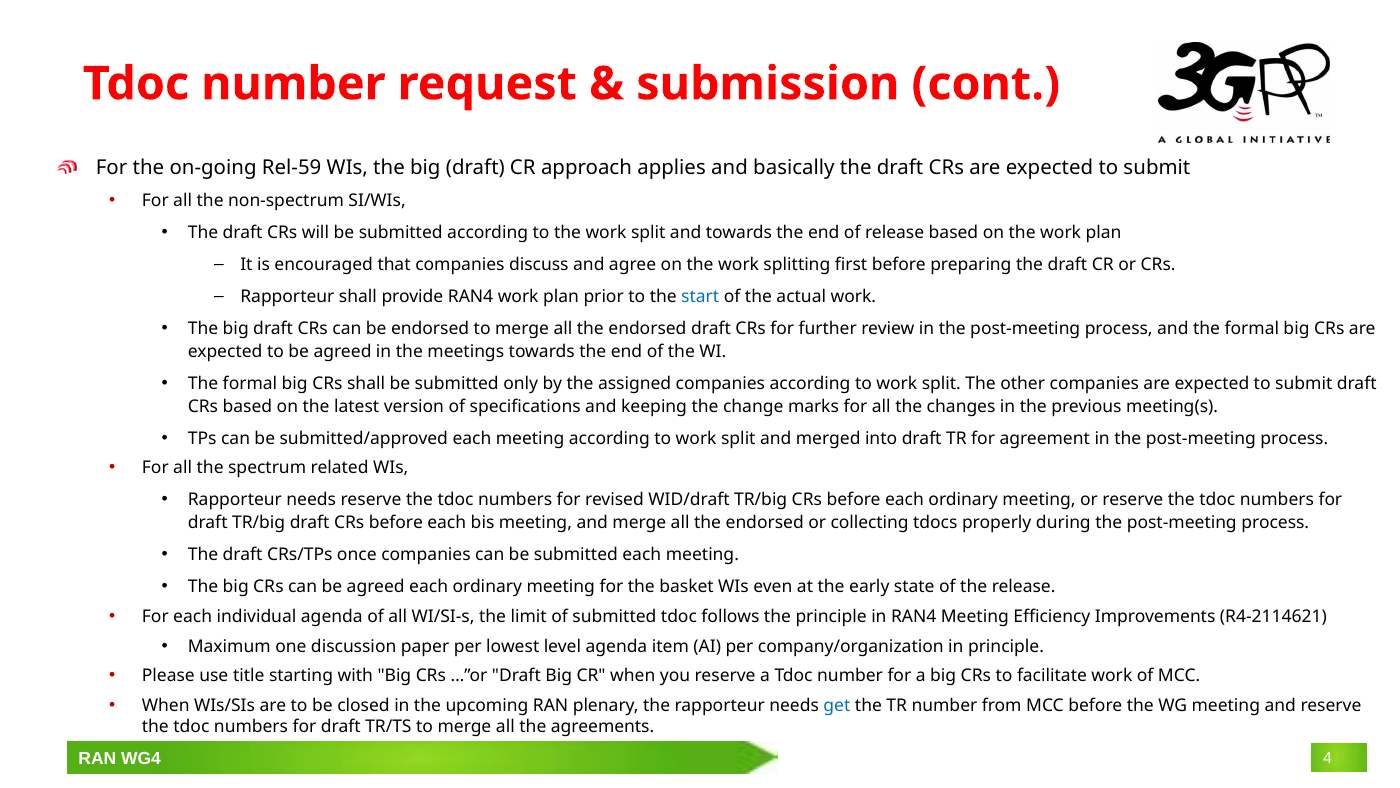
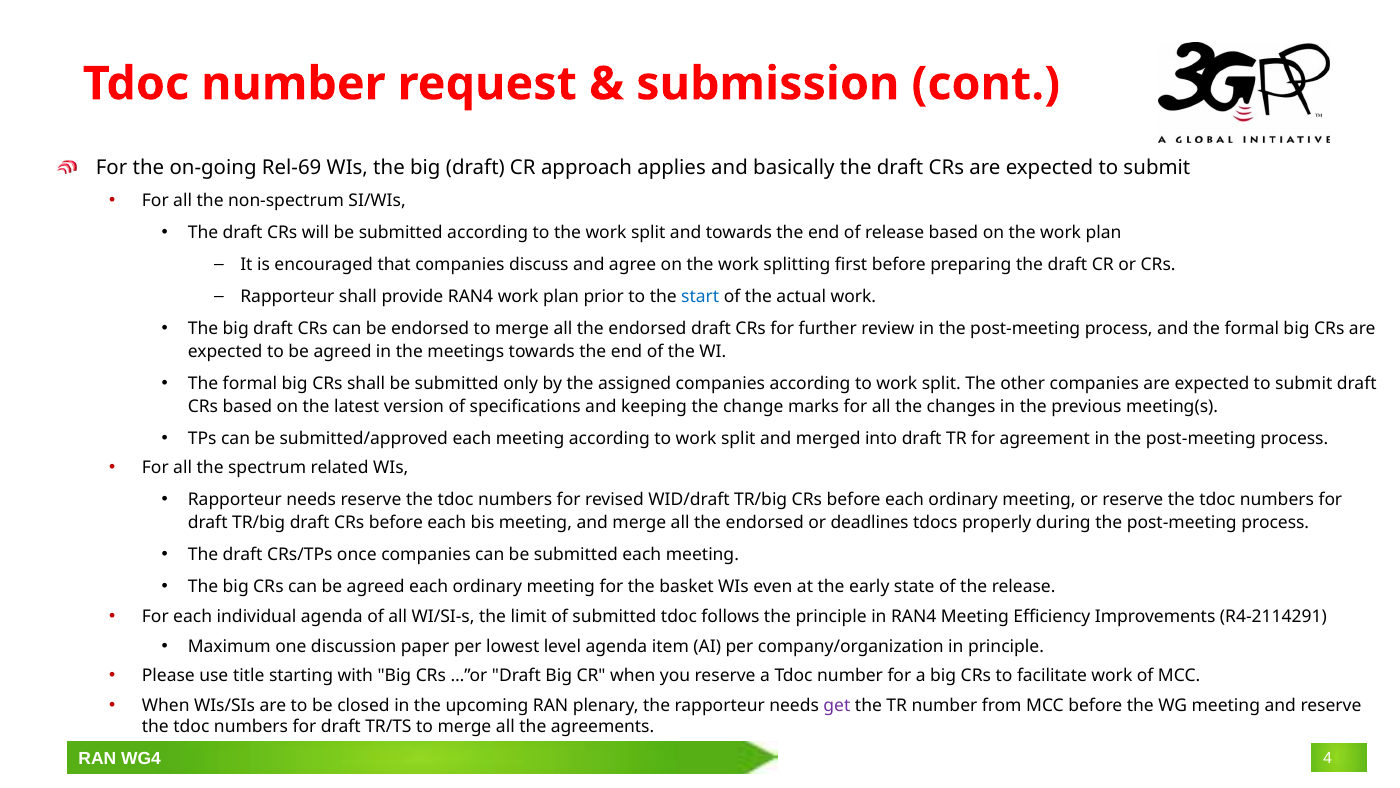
Rel-59: Rel-59 -> Rel-69 (292, 168)
collecting: collecting -> deadlines (870, 523)
R4-2114621: R4-2114621 -> R4-2114291 (1273, 616)
get colour: blue -> purple (837, 705)
